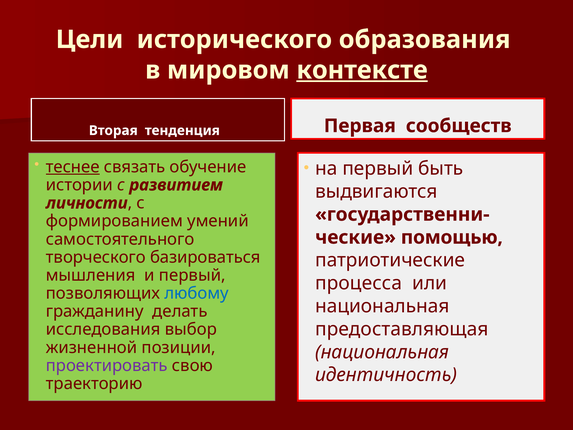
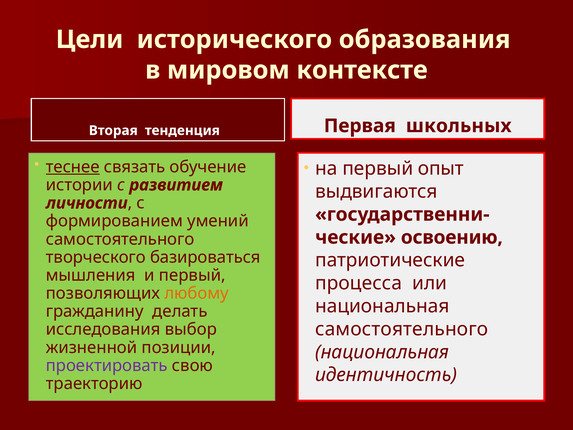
контексте underline: present -> none (362, 70)
сообществ: сообществ -> школьных (459, 126)
быть: быть -> опыт (441, 168)
помощью: помощью -> освоению (452, 237)
любому colour: blue -> orange (197, 293)
предоставляющая: предоставляющая -> самостоятельного (402, 329)
